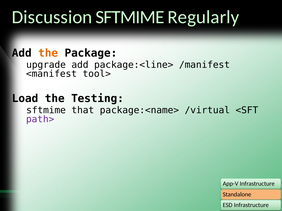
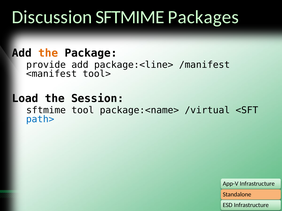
Regularly: Regularly -> Packages (203, 17)
upgrade: upgrade -> provide (46, 65)
Testing: Testing -> Session (98, 99)
that: that -> tool (83, 110)
path> colour: purple -> blue (40, 119)
